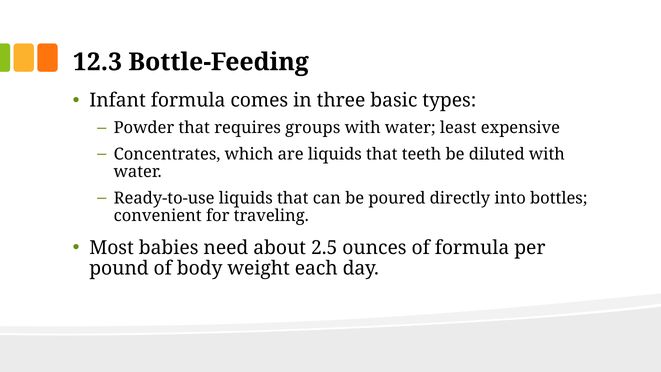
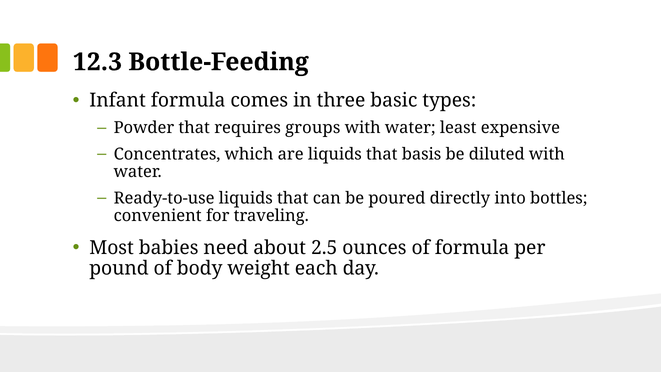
teeth: teeth -> basis (422, 154)
